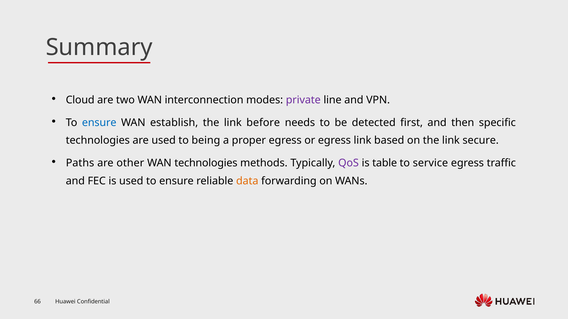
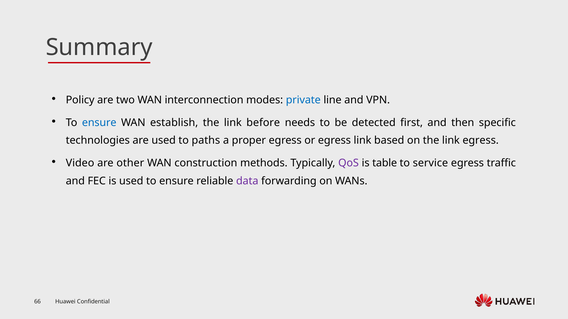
Cloud: Cloud -> Policy (80, 100)
private colour: purple -> blue (303, 100)
being: being -> paths (206, 141)
link secure: secure -> egress (481, 141)
Paths: Paths -> Video (80, 163)
WAN technologies: technologies -> construction (206, 163)
data colour: orange -> purple (247, 181)
